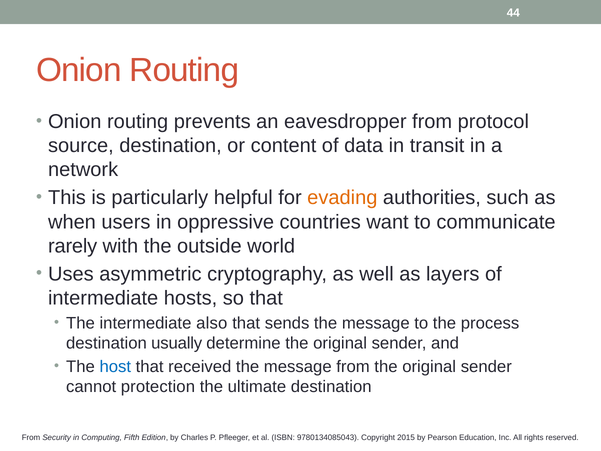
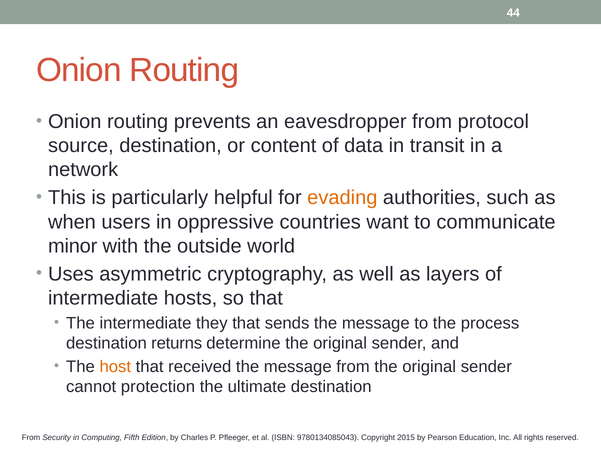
rarely: rarely -> minor (73, 246)
also: also -> they (212, 323)
usually: usually -> returns (177, 343)
host colour: blue -> orange (115, 366)
